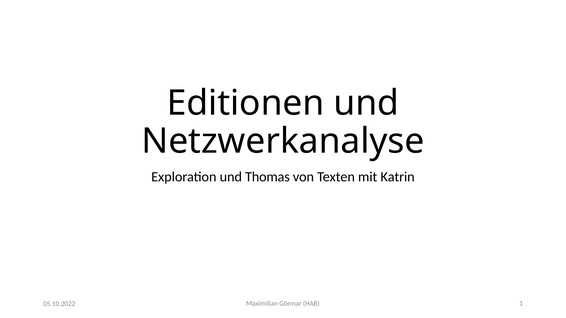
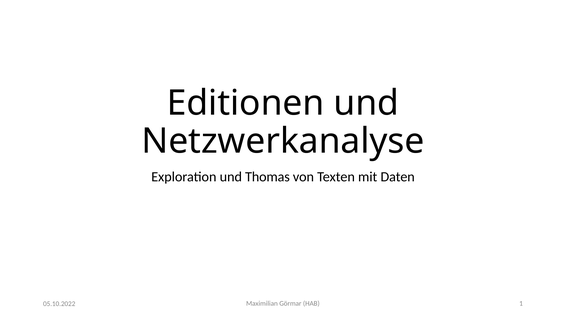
Katrin: Katrin -> Daten (398, 177)
